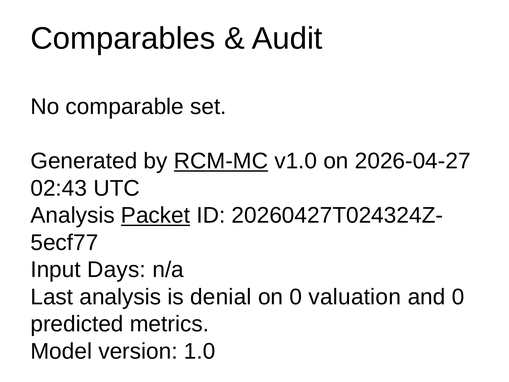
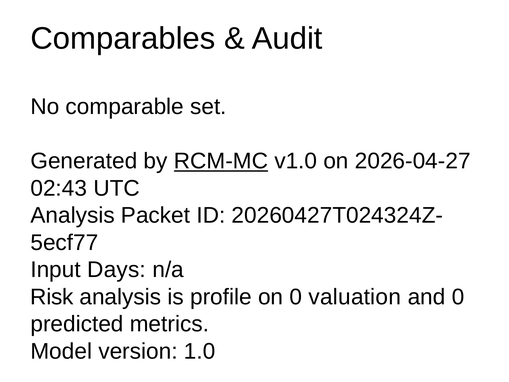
Packet underline: present -> none (156, 215)
Last: Last -> Risk (52, 297)
denial: denial -> profile (221, 297)
